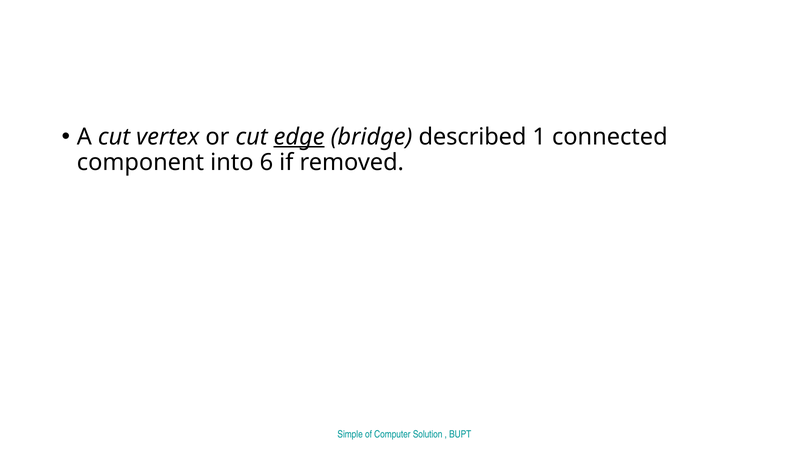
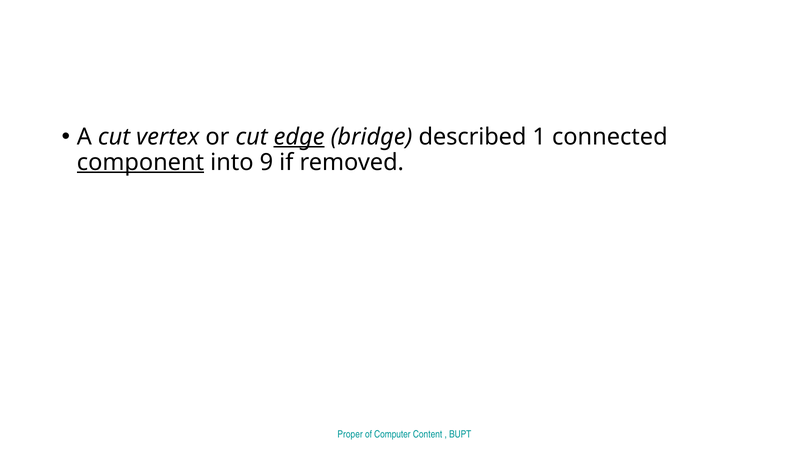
component underline: none -> present (140, 162)
6: 6 -> 9 (266, 162)
Simple: Simple -> Proper (350, 435)
Solution: Solution -> Content (428, 435)
